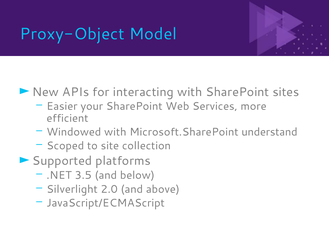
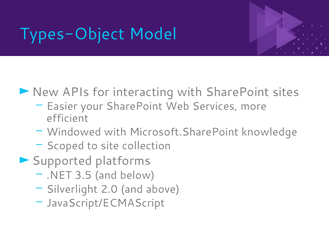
Proxy-Object: Proxy-Object -> Types-Object (72, 34)
understand: understand -> knowledge (269, 132)
